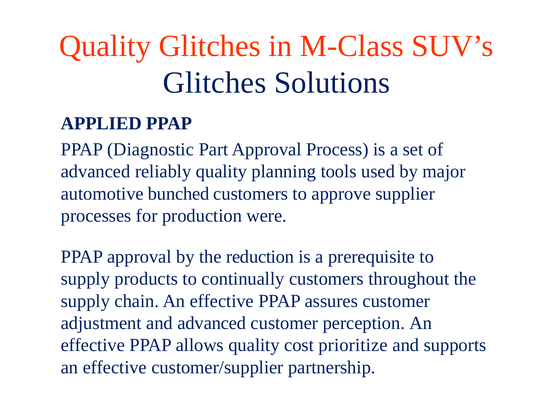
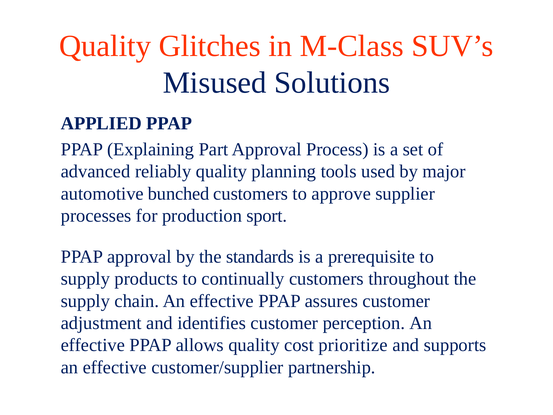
Glitches: Glitches -> Misused (215, 83)
Diagnostic: Diagnostic -> Explaining (151, 149)
were: were -> sport (267, 216)
reduction: reduction -> standards (260, 257)
and advanced: advanced -> identifies (212, 323)
